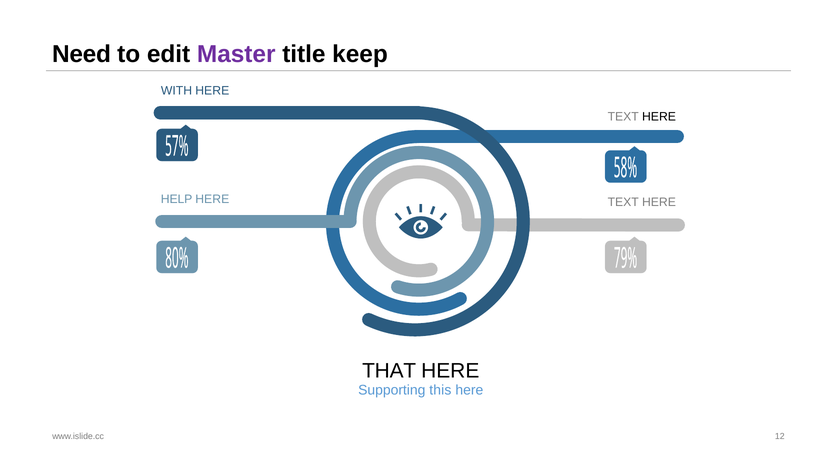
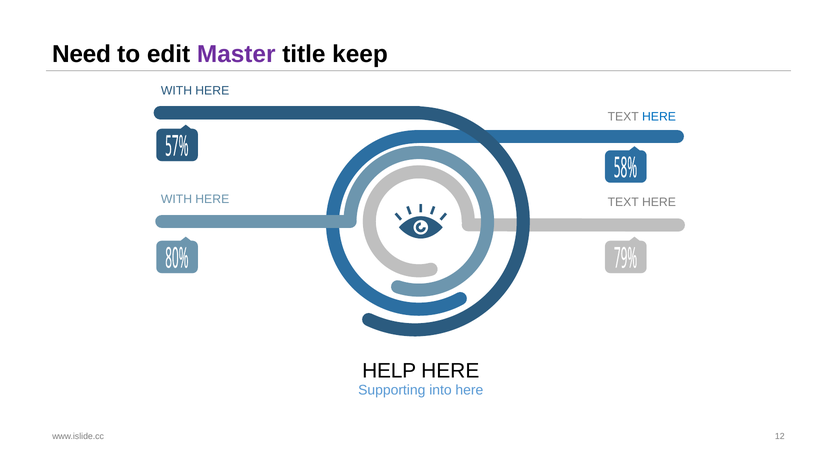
HERE colour: black -> blue (659, 117)
HELP: HELP -> WITH (177, 199)
THAT: THAT -> HELP (389, 371)
this: this -> into (440, 390)
